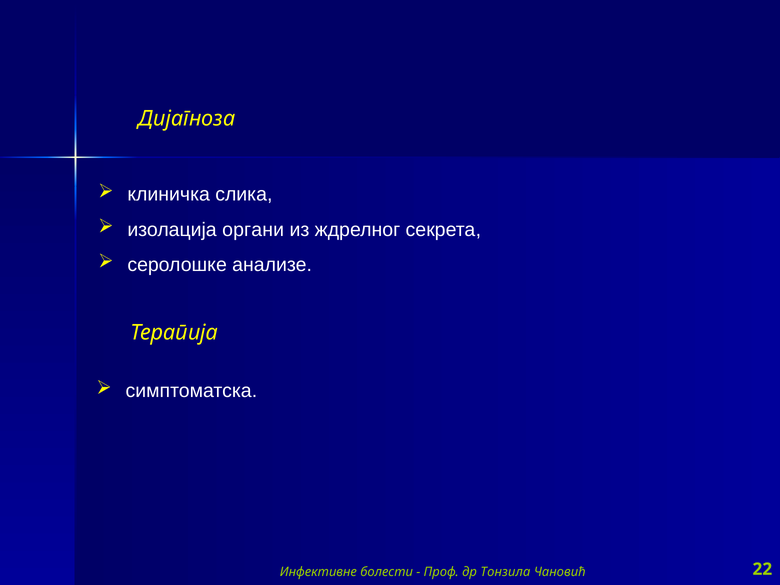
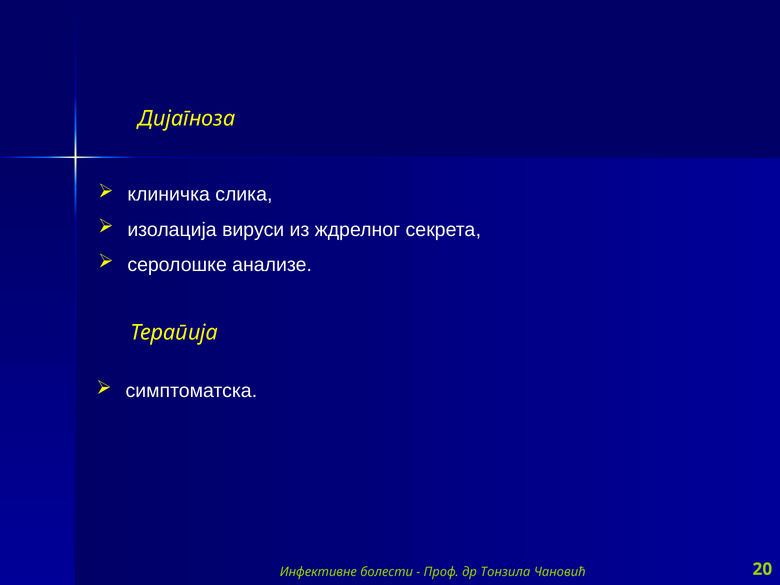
органи: органи -> вируси (253, 230)
22: 22 -> 20 (762, 569)
